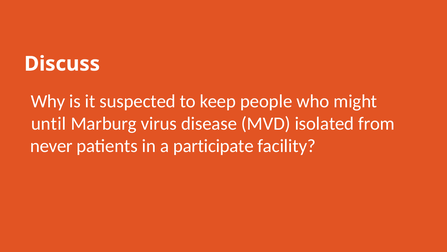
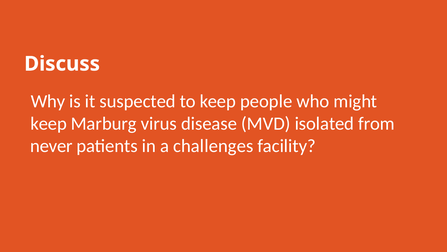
until: until -> keep (49, 123)
participate: participate -> challenges (213, 146)
